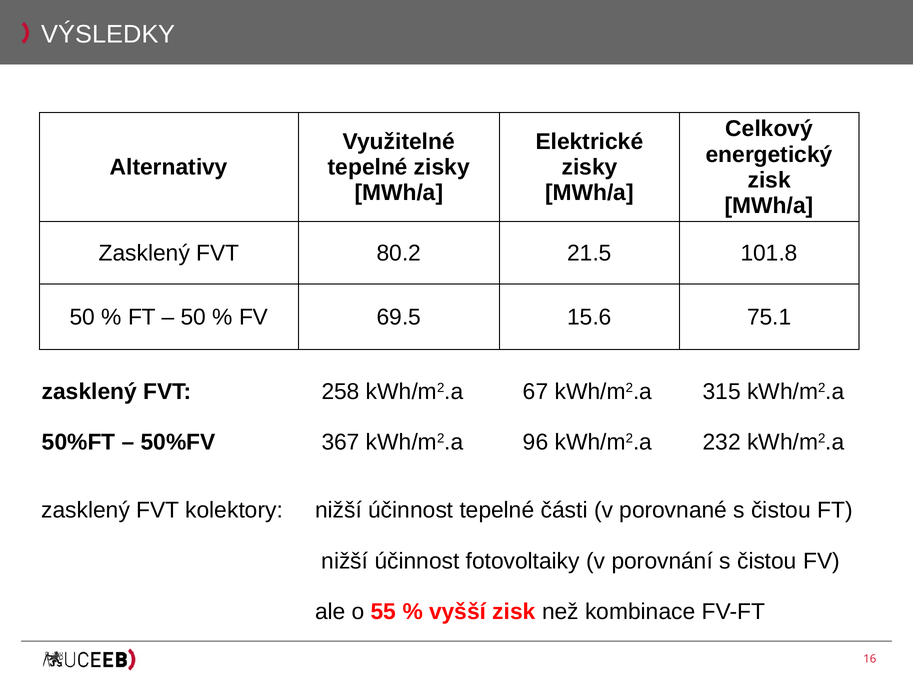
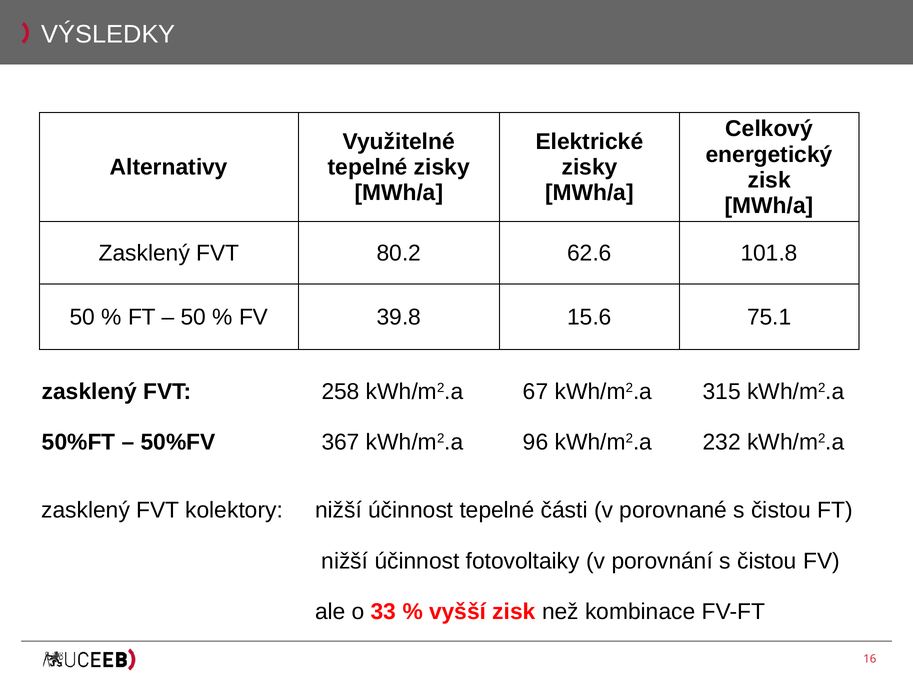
21.5: 21.5 -> 62.6 (589, 253)
69.5: 69.5 -> 39.8 (399, 317)
55: 55 -> 33 (384, 612)
